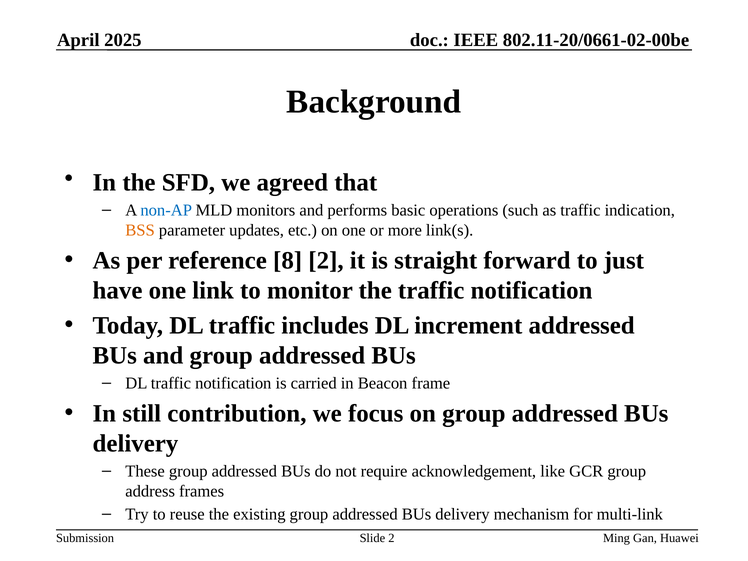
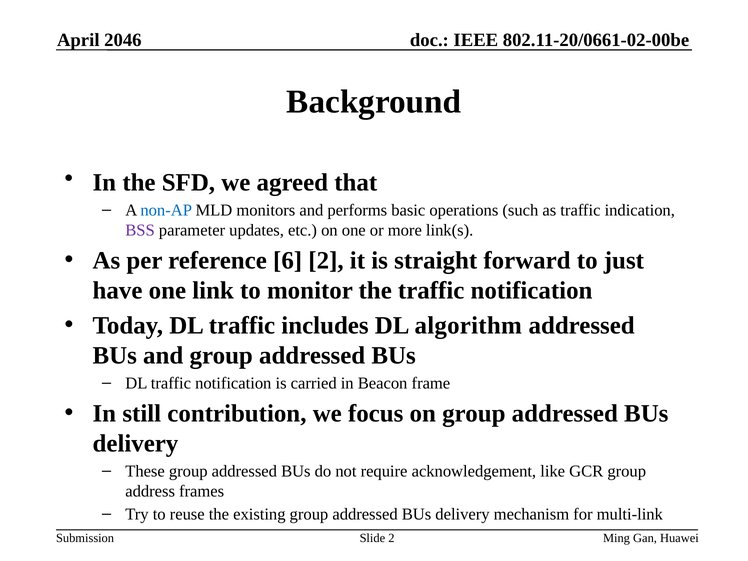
2025: 2025 -> 2046 (123, 40)
BSS colour: orange -> purple (140, 230)
8: 8 -> 6 (288, 261)
increment: increment -> algorithm (468, 325)
